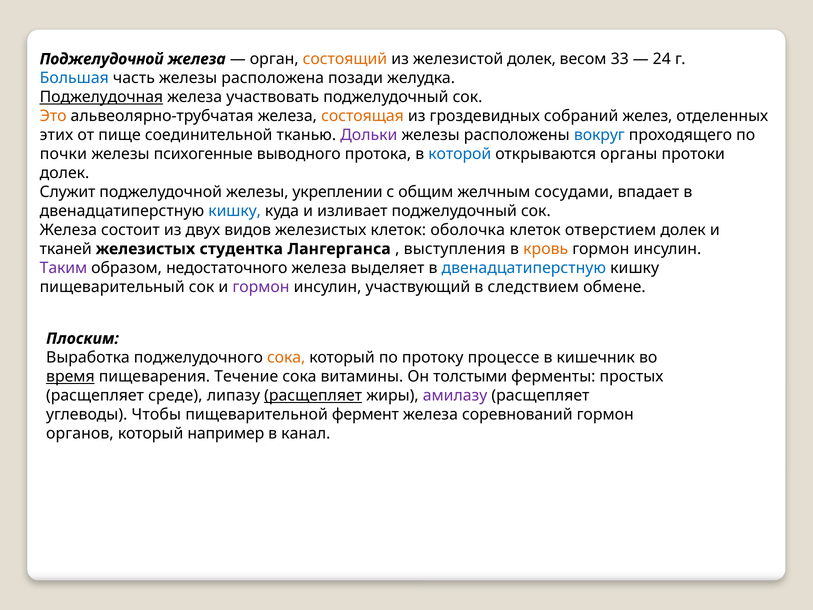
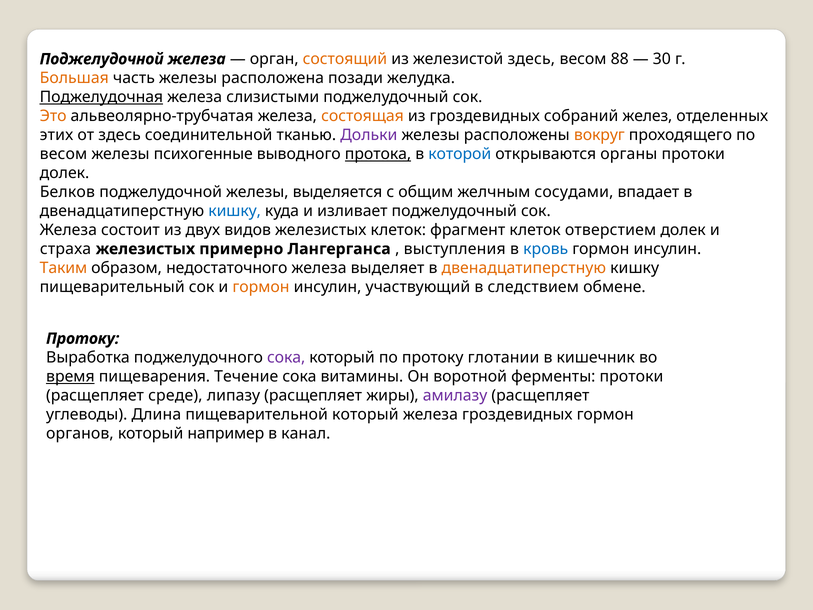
железистой долек: долек -> здесь (531, 59)
33: 33 -> 88 (620, 59)
24: 24 -> 30 (662, 59)
Большая colour: blue -> orange (74, 78)
участвовать: участвовать -> слизистыми (273, 97)
от пище: пище -> здесь (120, 135)
вокруг colour: blue -> orange (599, 135)
почки: почки -> весом (63, 154)
протока underline: none -> present (378, 154)
Служит: Служит -> Белков (67, 192)
укреплении: укреплении -> выделяется (338, 192)
оболочка: оболочка -> фрагмент (468, 230)
тканей: тканей -> страха (66, 249)
студентка: студентка -> примерно (241, 249)
кровь colour: orange -> blue (546, 249)
Таким colour: purple -> orange (63, 268)
двенадцатиперстную colour: blue -> orange (524, 268)
гормон colour: purple -> orange (261, 287)
Плоским: Плоским -> Протоку (83, 338)
сока colour: orange -> purple (286, 357)
процессе: процессе -> глотании (504, 357)
толстыми: толстыми -> воротной (470, 376)
ферменты простых: простых -> протоки (631, 376)
расщепляет underline: present -> none (313, 395)
Чтобы: Чтобы -> Длина (156, 414)
пищеварительной фермент: фермент -> который (365, 414)
железа соревнований: соревнований -> гроздевидных (517, 414)
